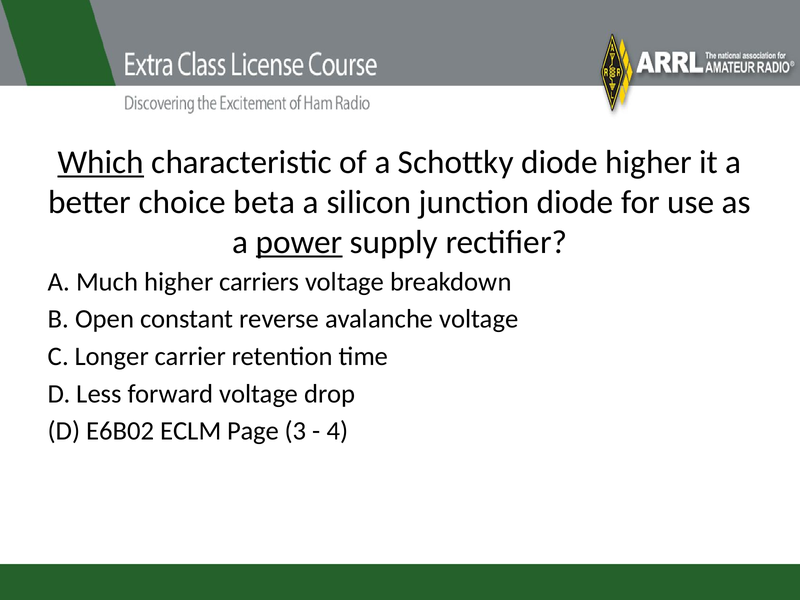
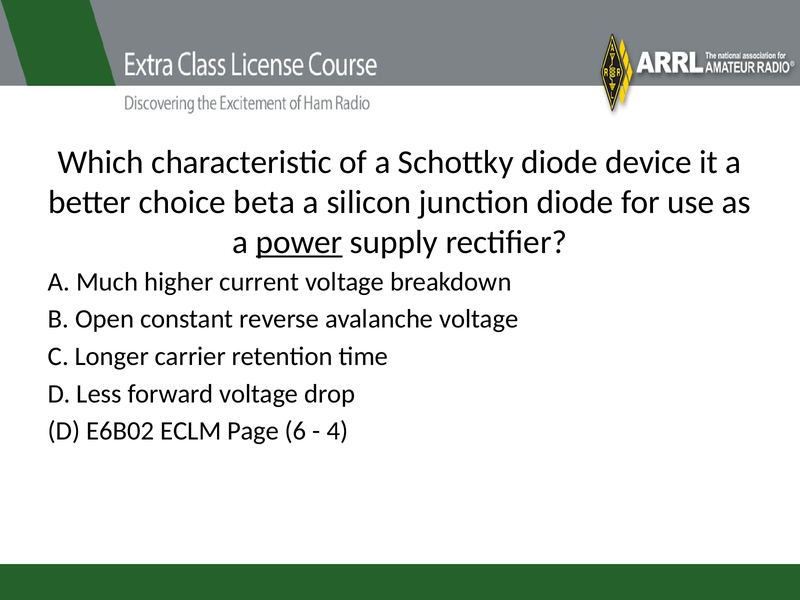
Which underline: present -> none (101, 162)
diode higher: higher -> device (649, 162)
carriers: carriers -> current (259, 282)
3: 3 -> 6 (296, 431)
